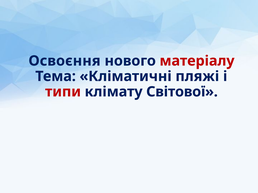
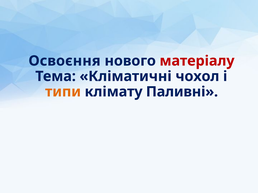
пляжі: пляжі -> чохол (197, 76)
типи colour: red -> orange (63, 92)
Світової: Світової -> Паливні (182, 92)
